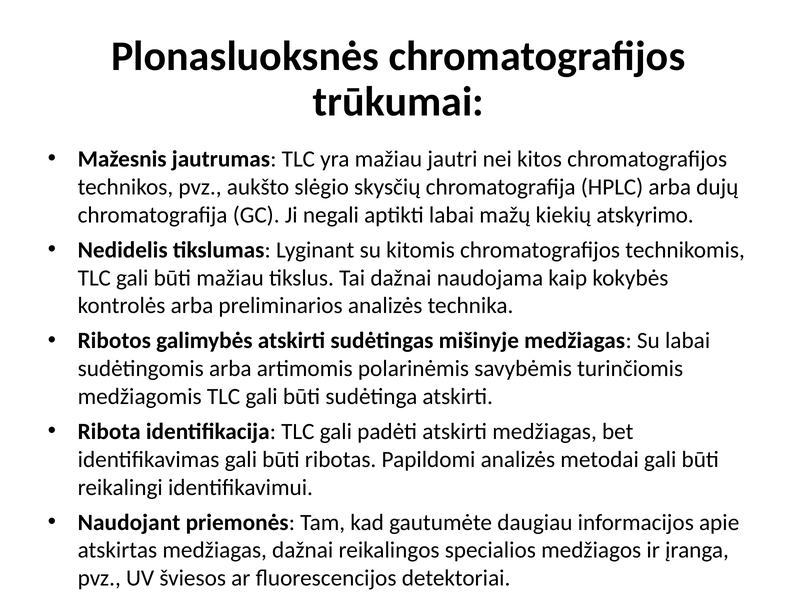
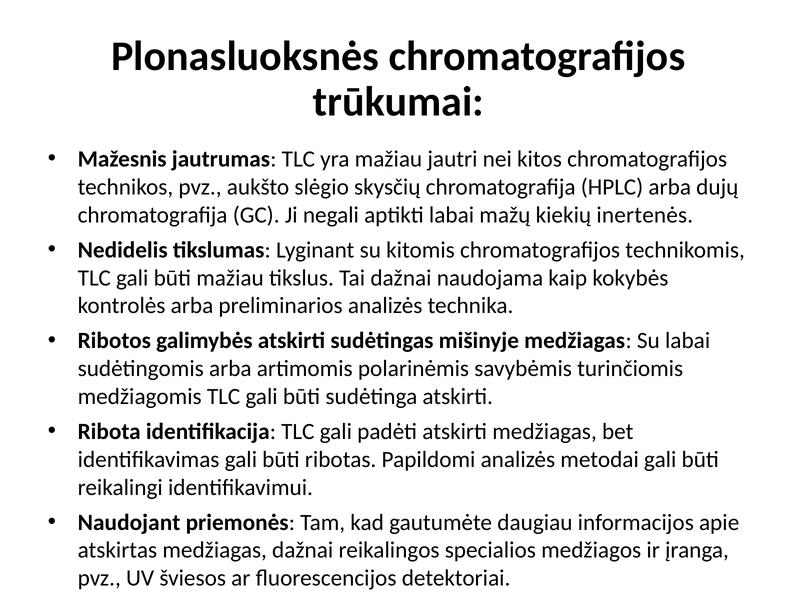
atskyrimo: atskyrimo -> inertenės (645, 215)
